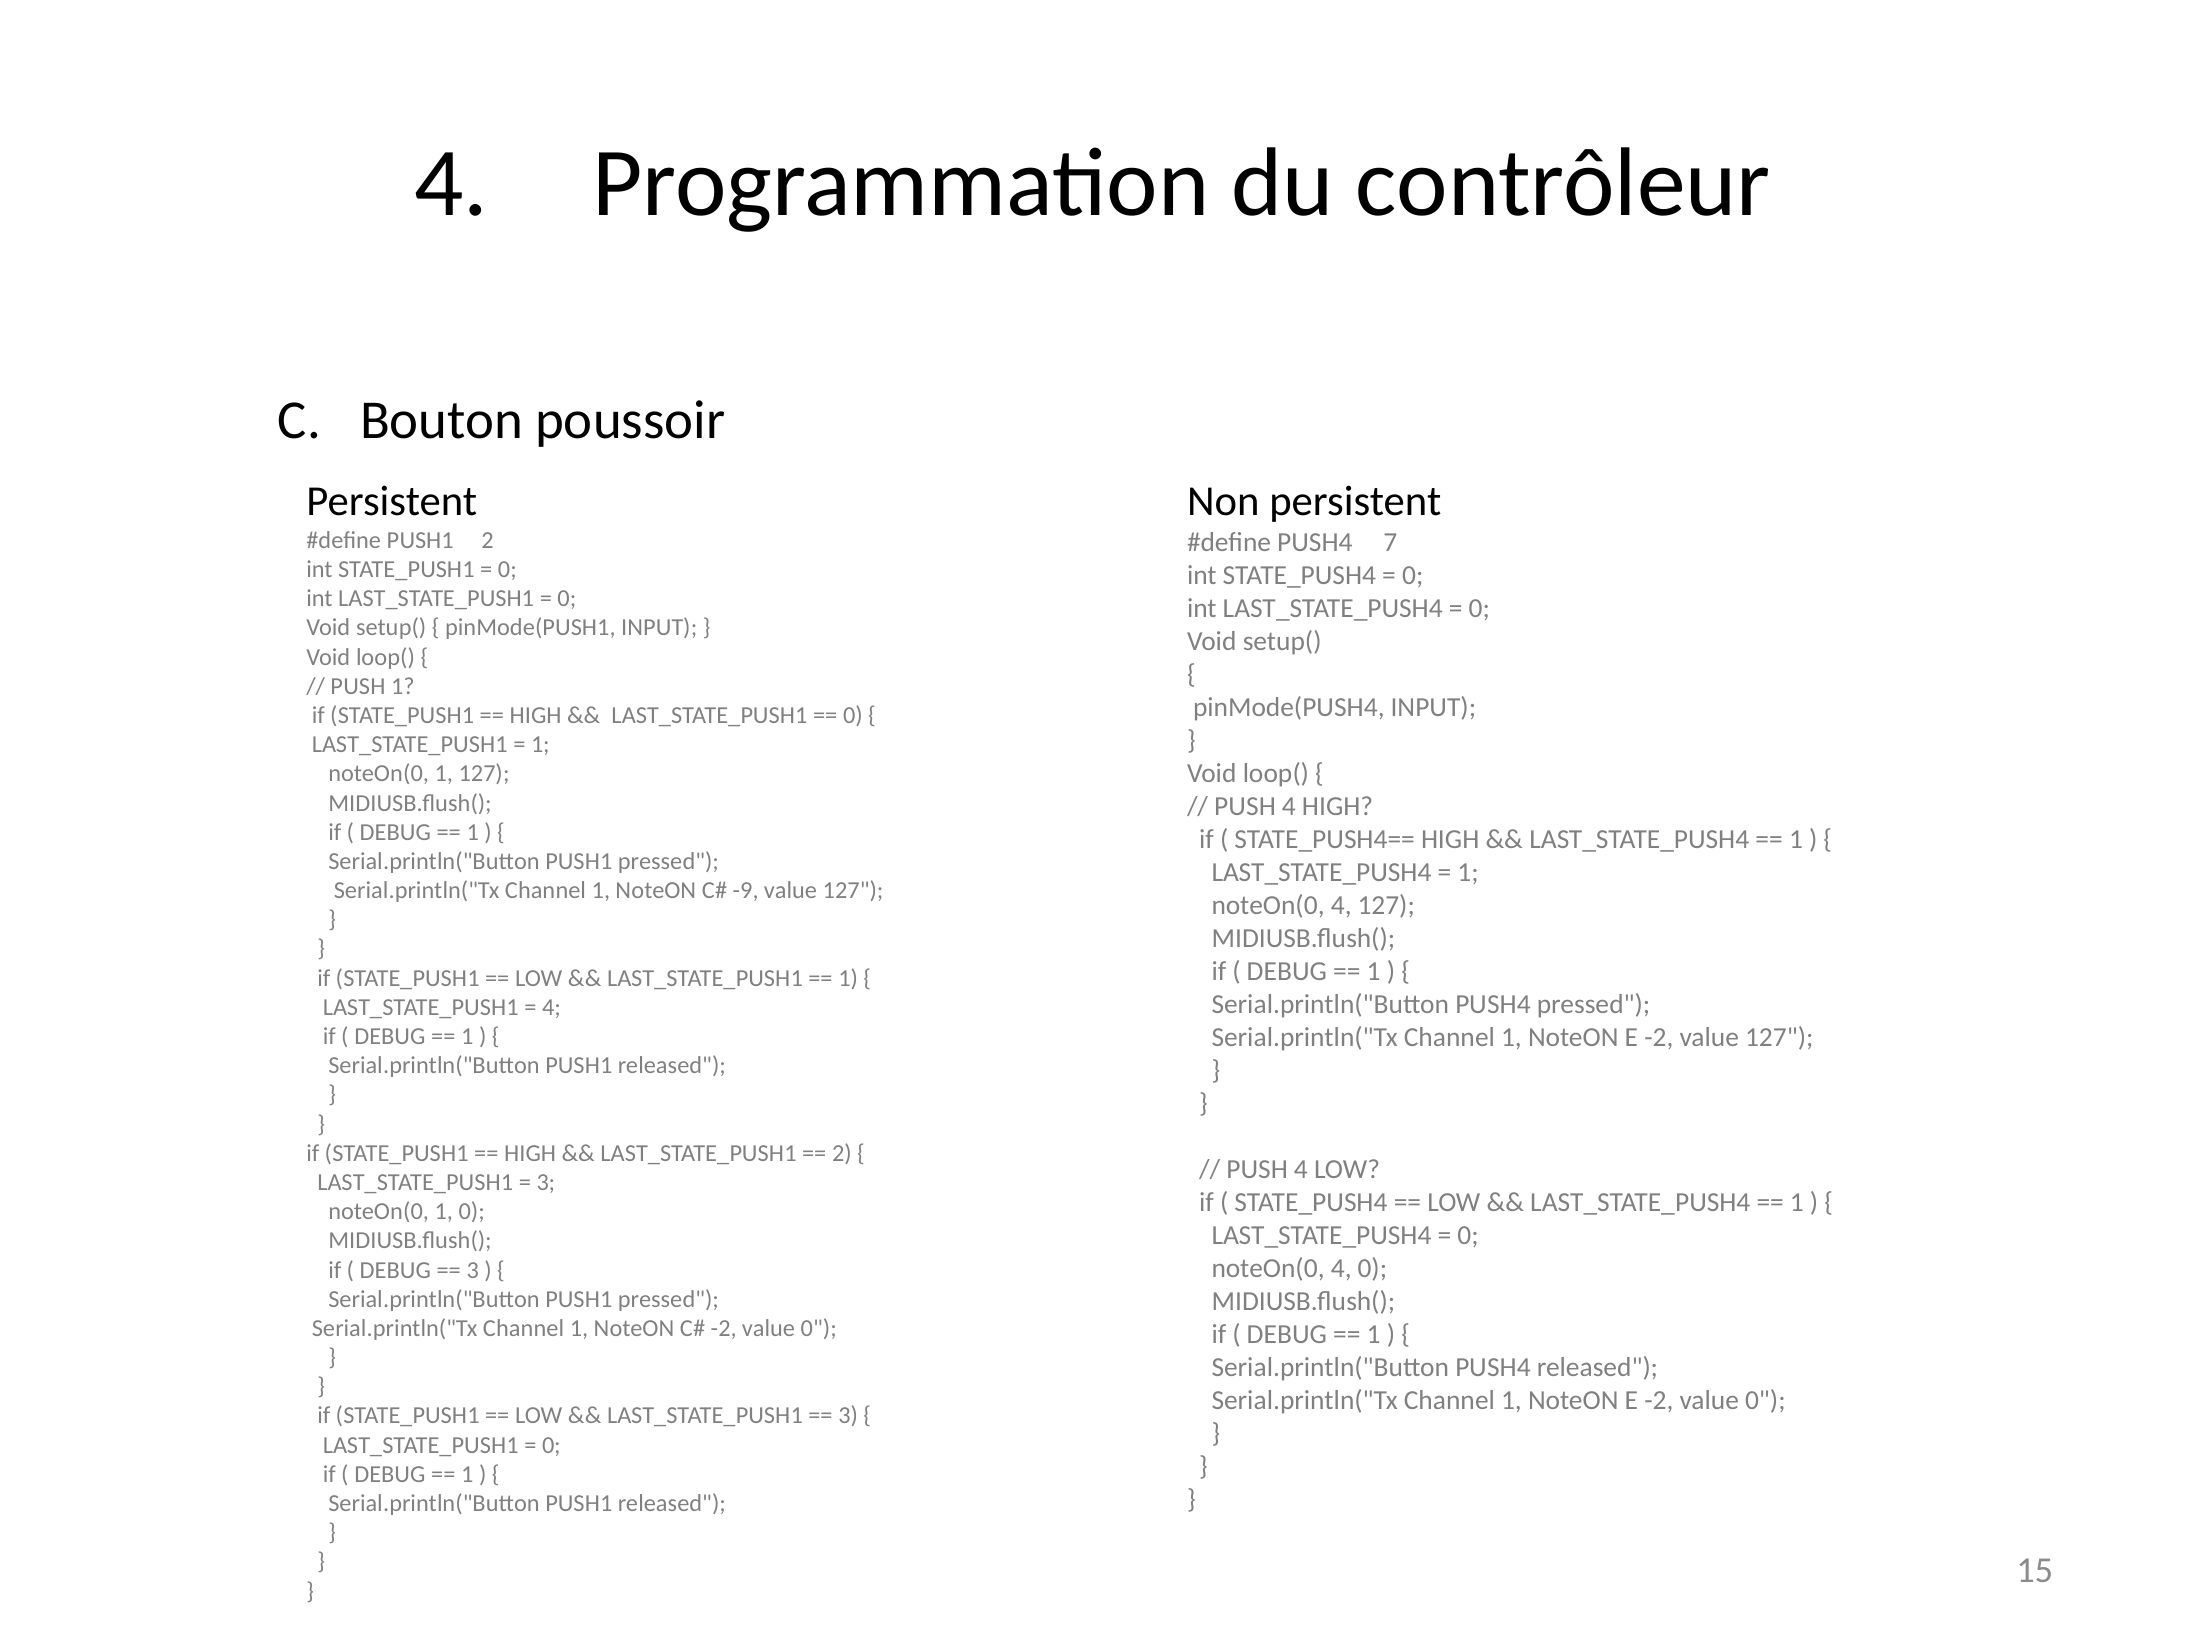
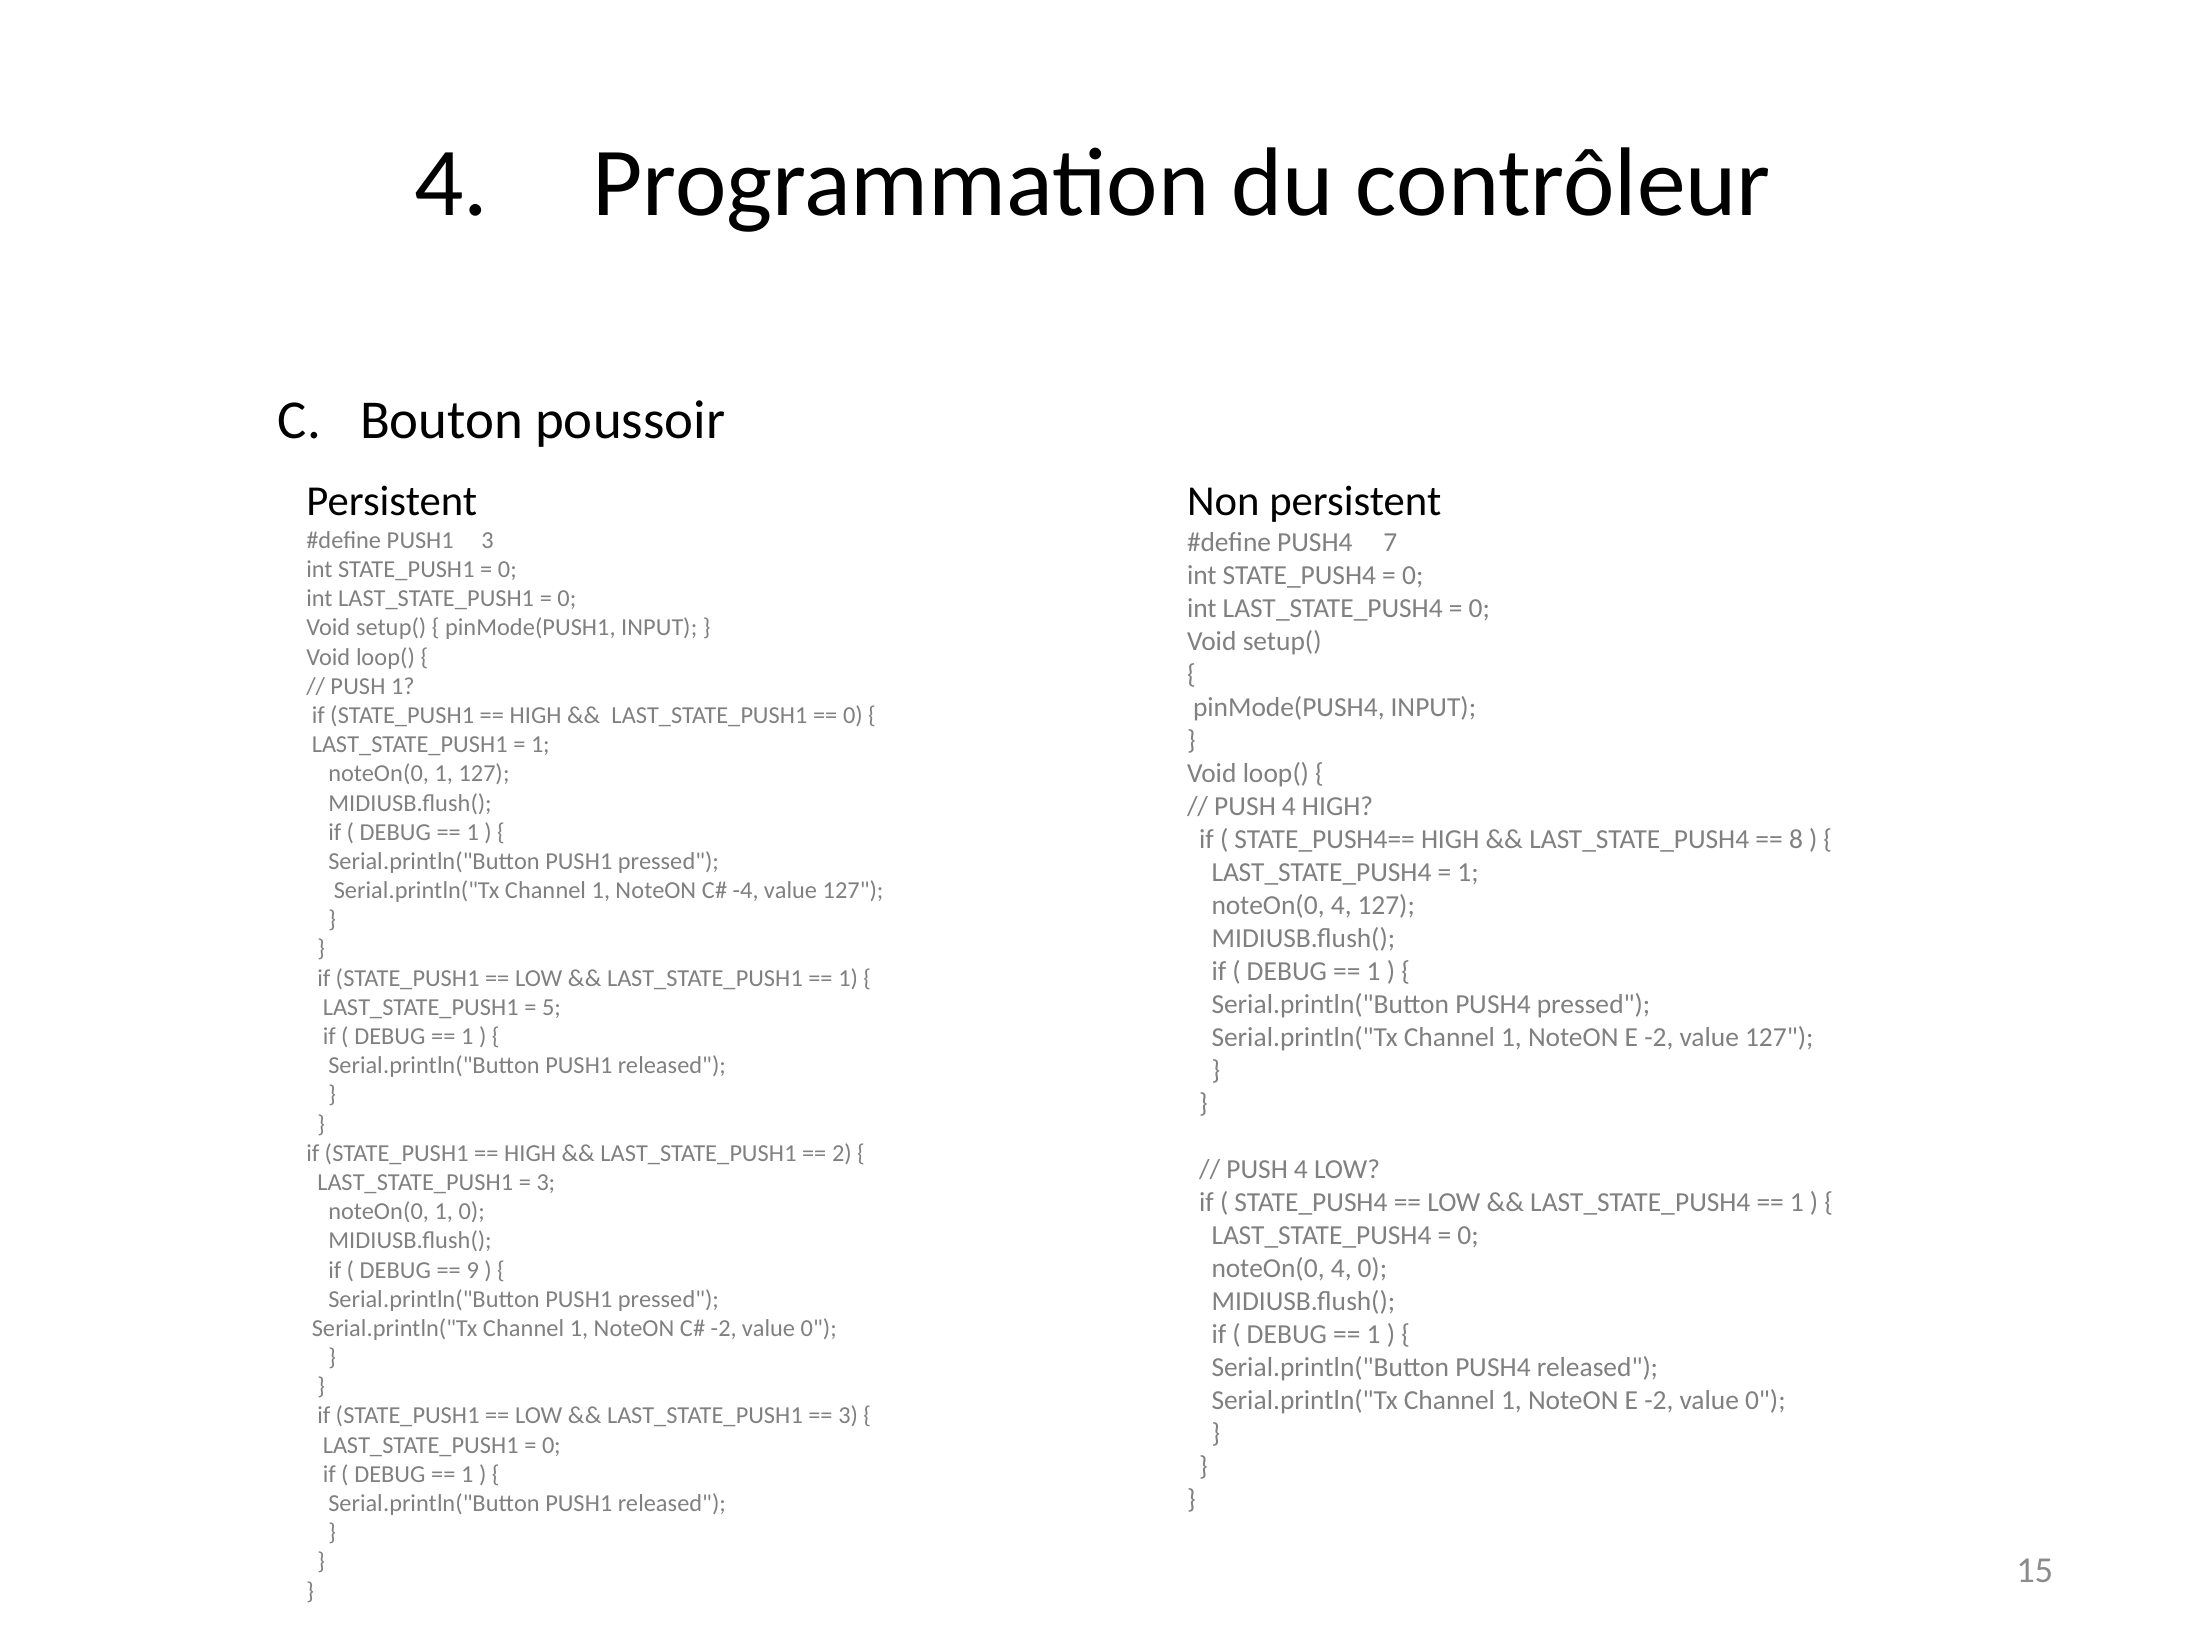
PUSH1 2: 2 -> 3 (488, 540)
1: 1 -> 8 (1796, 839)
-9: -9 -> -4 (746, 890)
4: 4 -> 5 (551, 1007)
3: 3 -> 9 (473, 1270)
